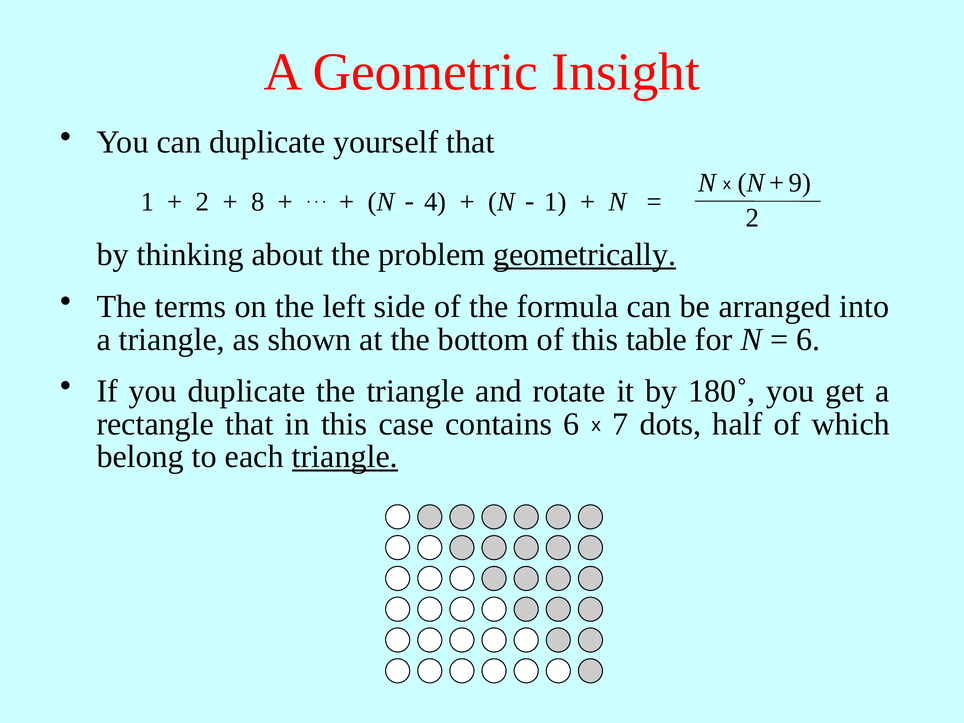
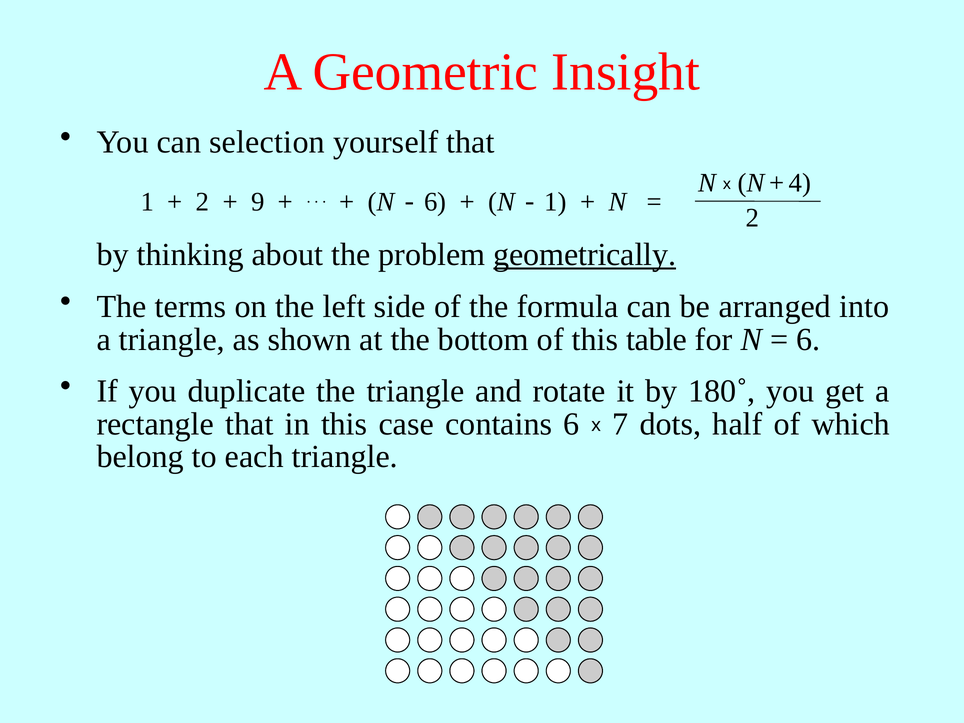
can duplicate: duplicate -> selection (267, 142)
9: 9 -> 4 (800, 183)
8: 8 -> 9 (258, 202)
4: 4 -> 6 (435, 202)
triangle underline: present -> none (345, 457)
